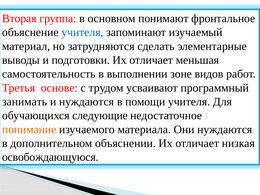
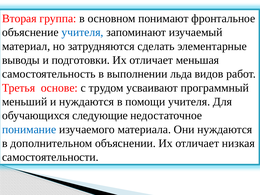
зоне: зоне -> льда (181, 74)
занимать: занимать -> меньший (25, 102)
понимание colour: orange -> blue (29, 129)
освобождающуюся: освобождающуюся -> самостоятельности (50, 157)
